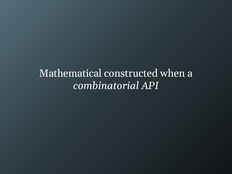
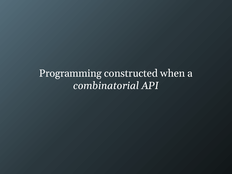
Mathematical: Mathematical -> Programming (70, 73)
